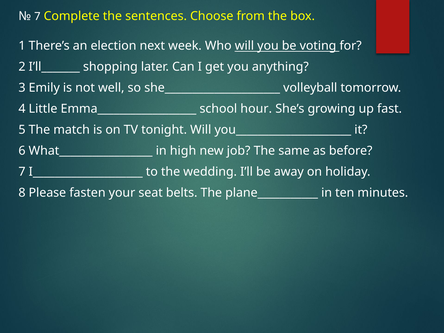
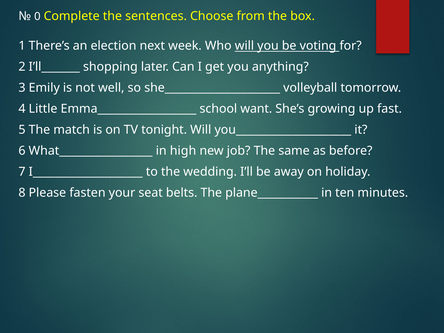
7: 7 -> 0 (37, 17)
hour: hour -> want (256, 109)
